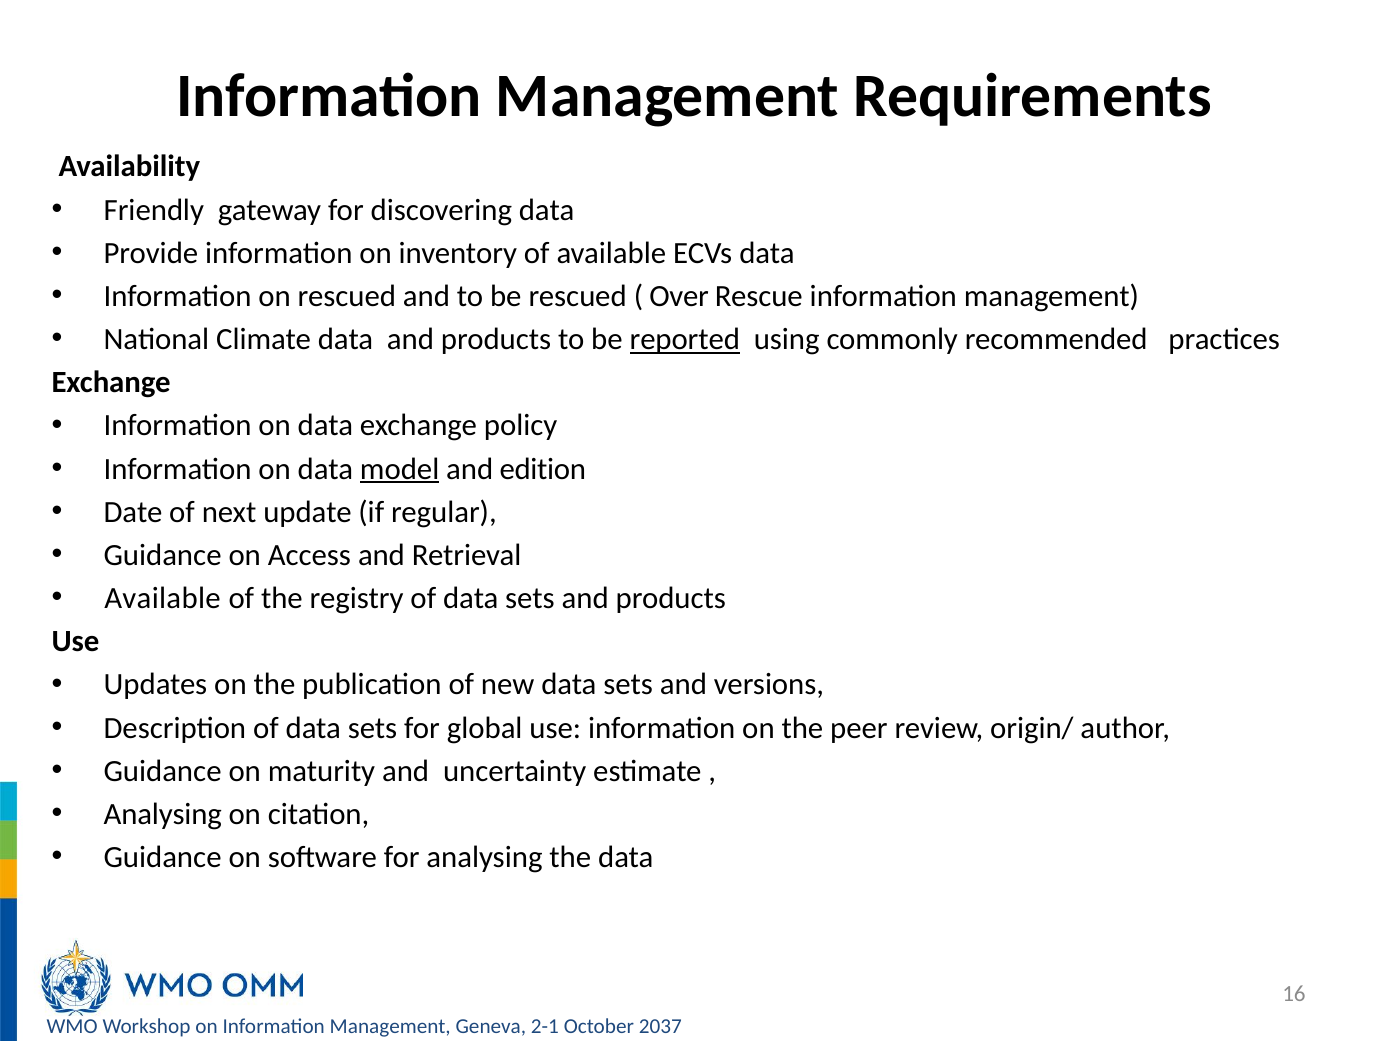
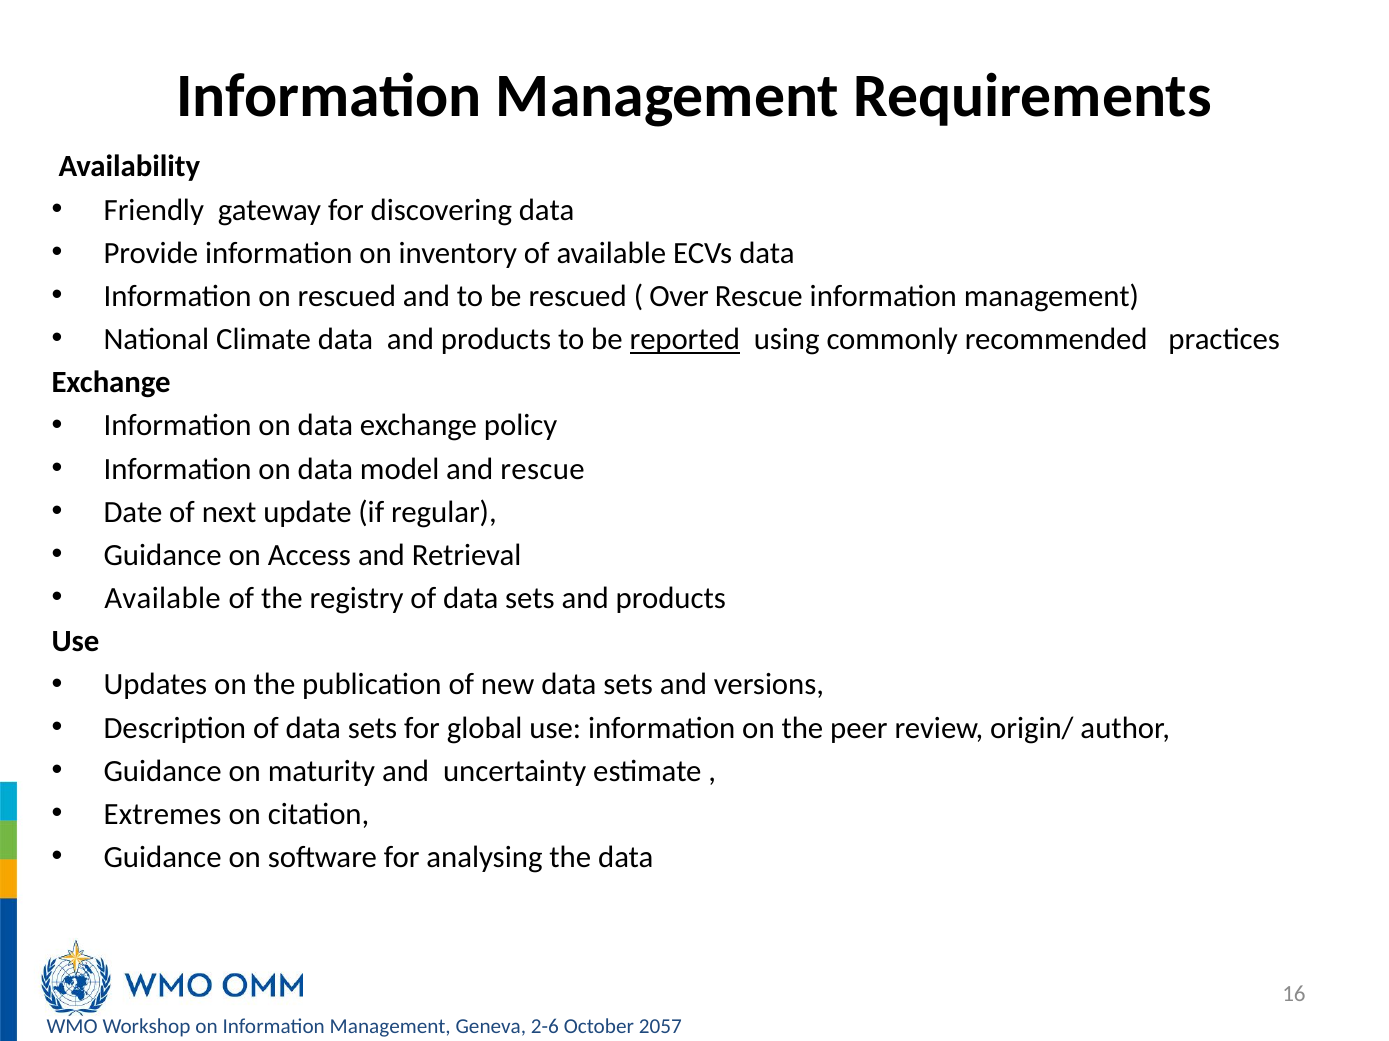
model underline: present -> none (400, 469)
and edition: edition -> rescue (543, 469)
Analysing: Analysing -> Extremes (163, 815)
2-1: 2-1 -> 2-6 (545, 1027)
2037: 2037 -> 2057 (660, 1027)
